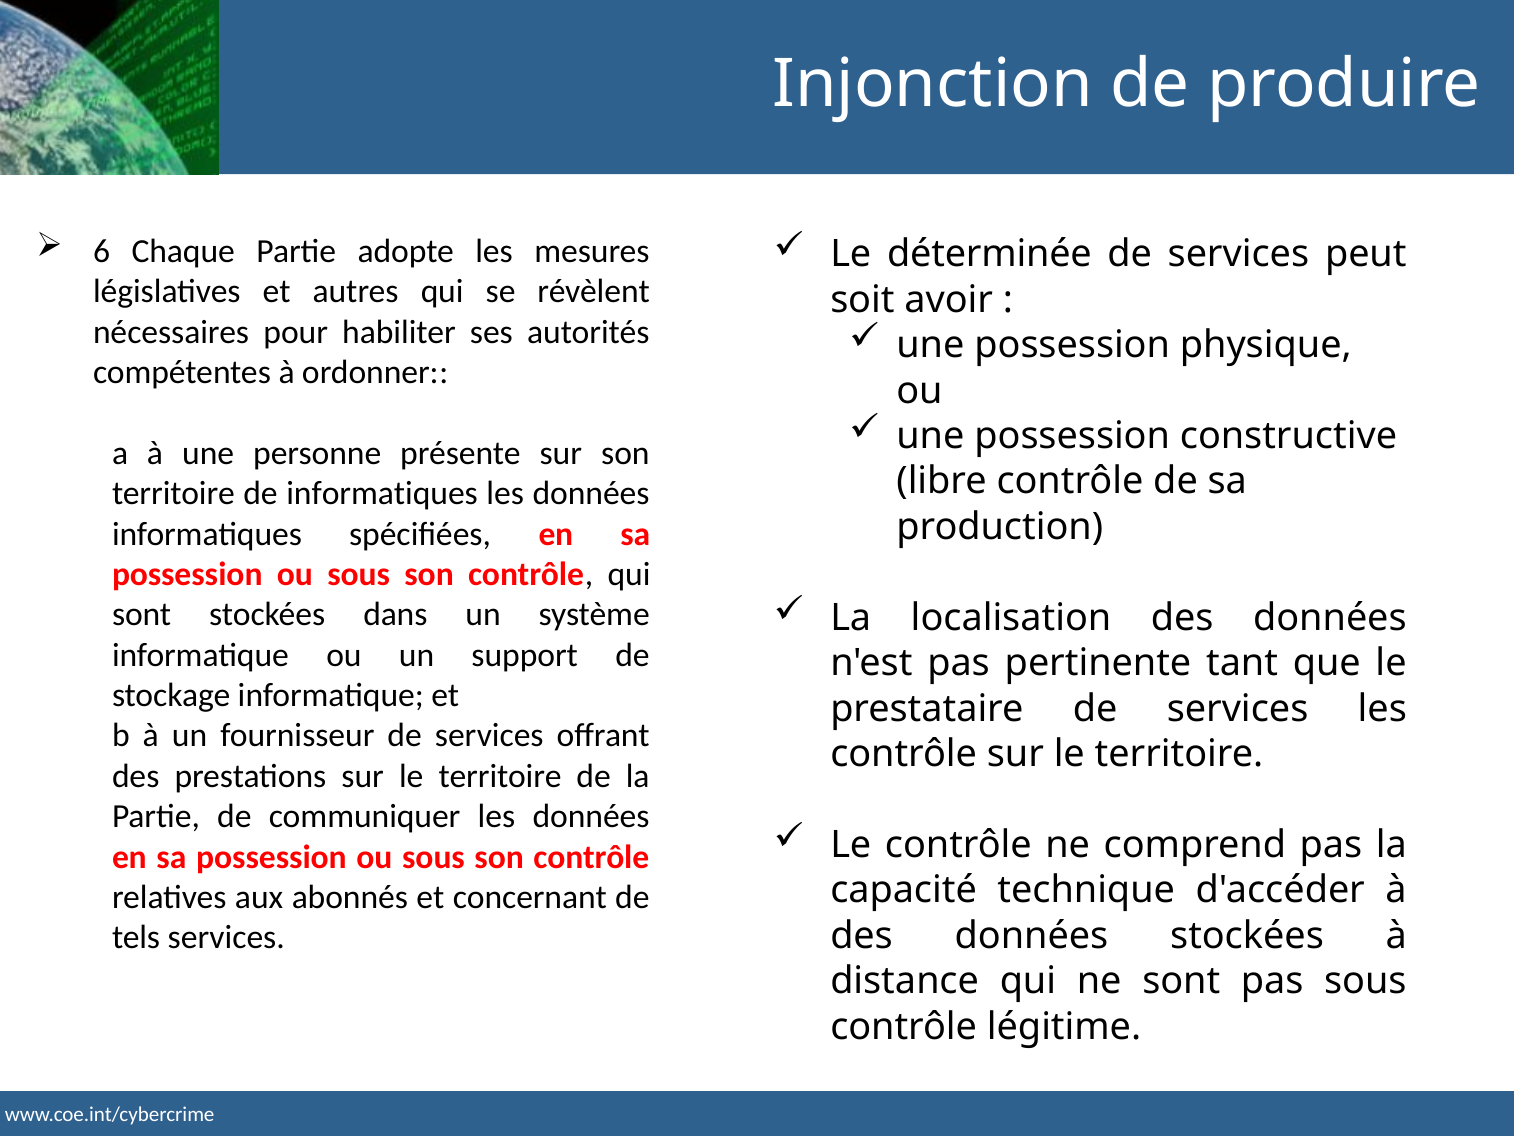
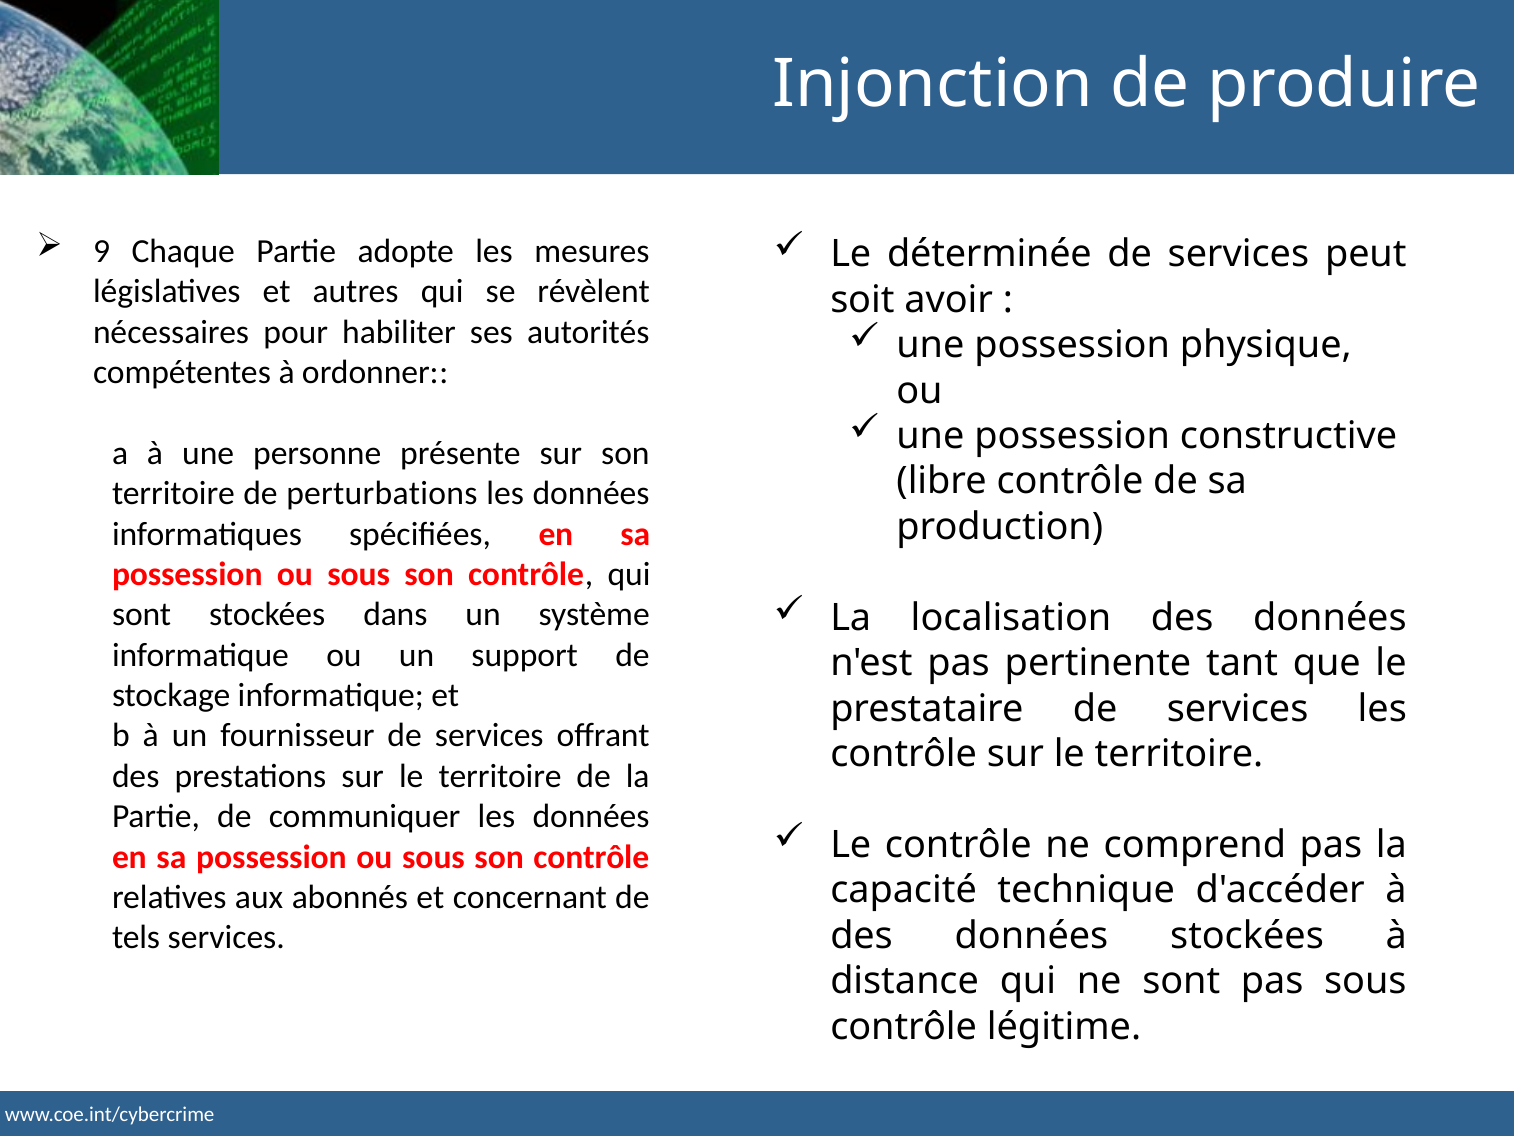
6: 6 -> 9 (102, 251)
de informatiques: informatiques -> perturbations (382, 493)
